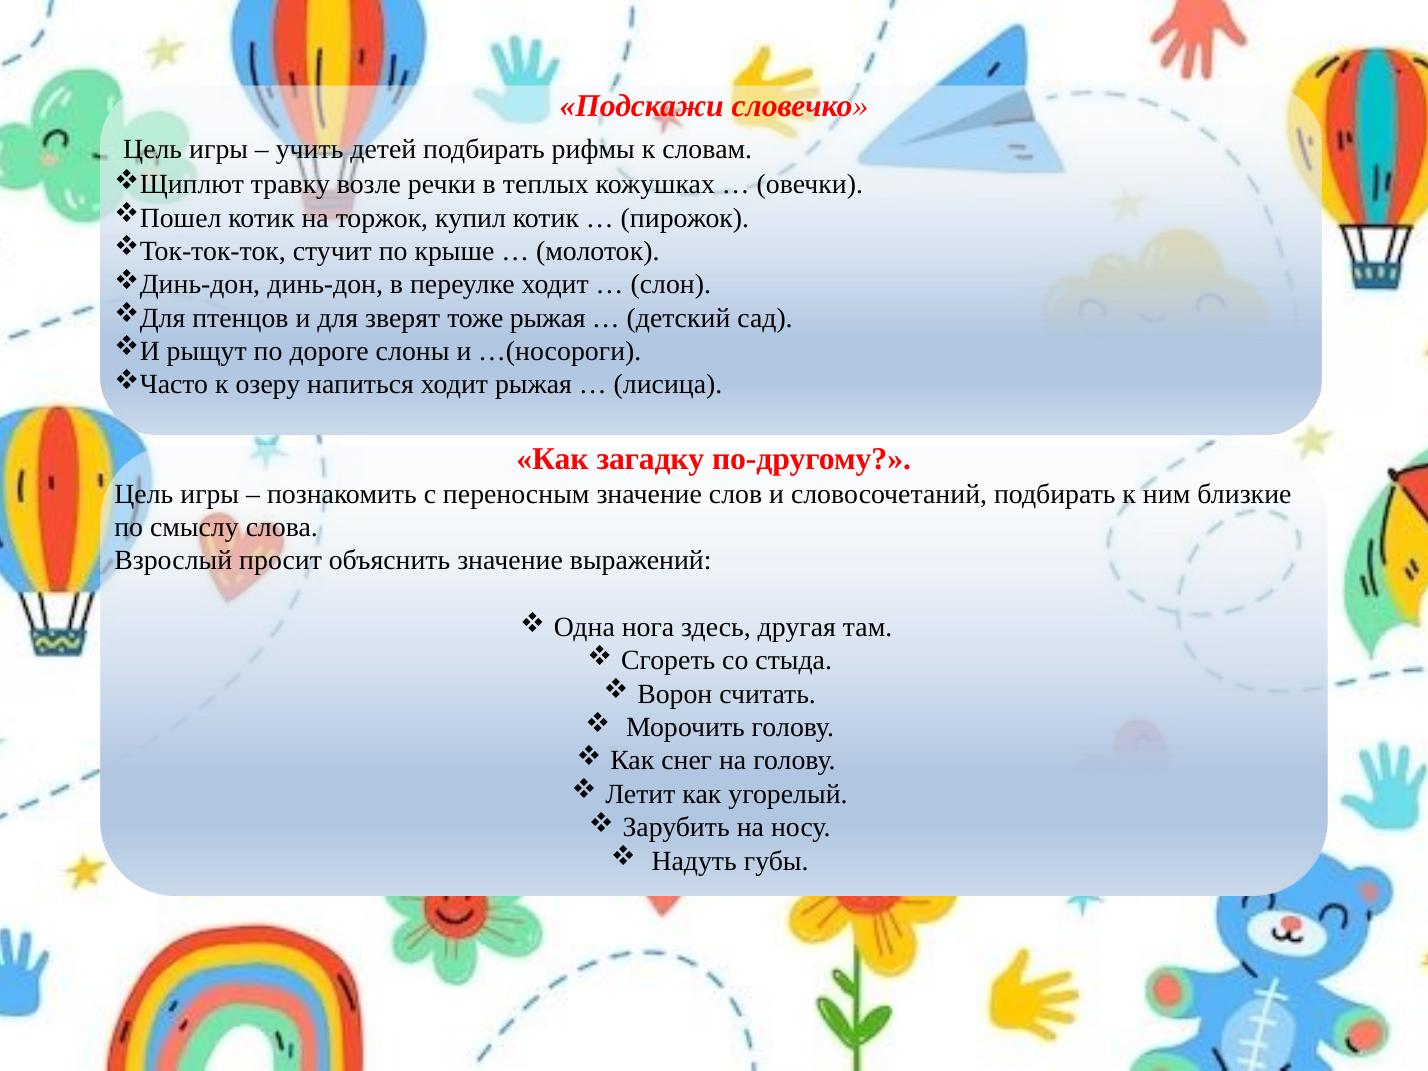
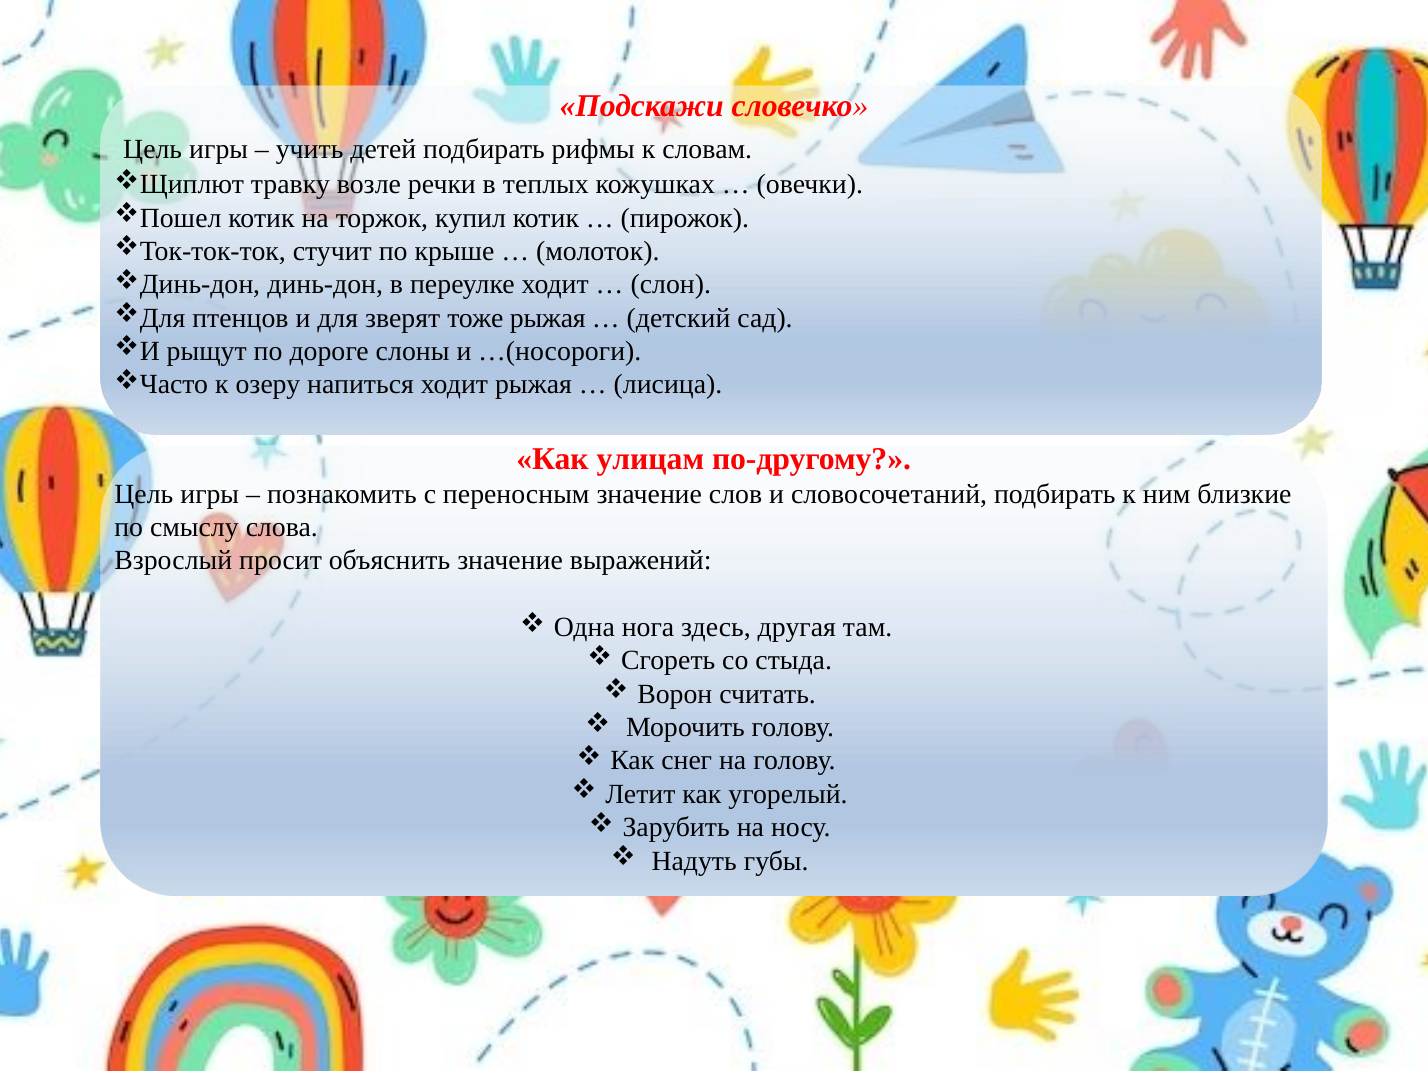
загадку: загадку -> улицам (650, 459)
